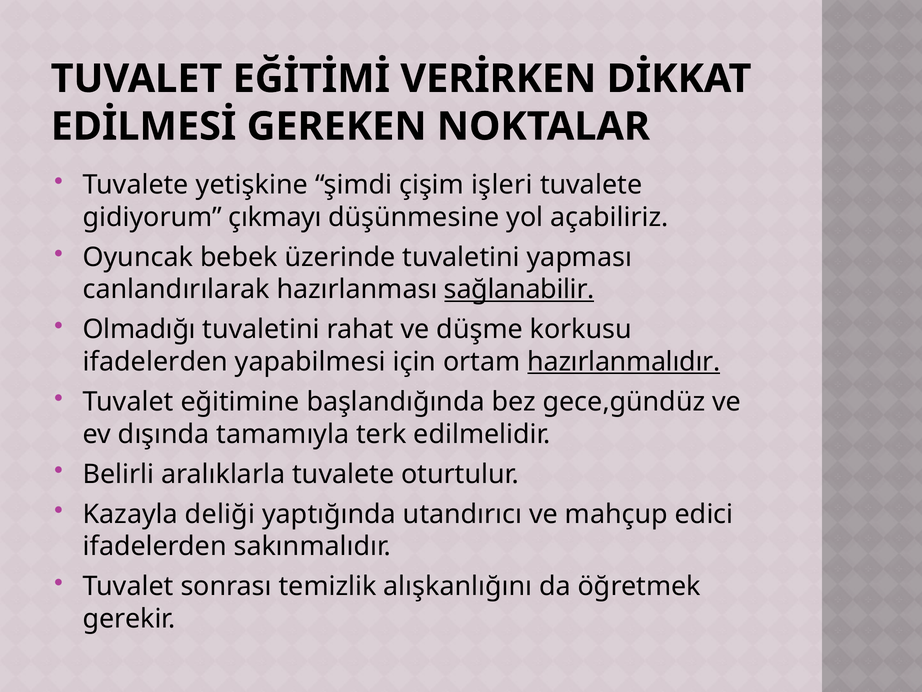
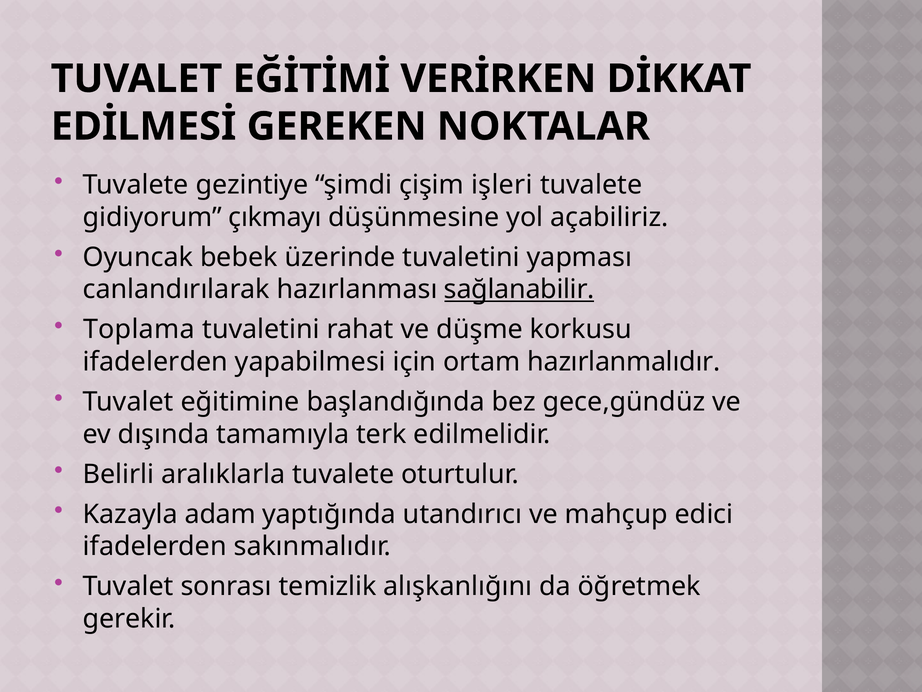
yetişkine: yetişkine -> gezintiye (252, 185)
Olmadığı: Olmadığı -> Toplama (139, 329)
hazırlanmalıdır underline: present -> none (624, 362)
deliği: deliği -> adam (220, 514)
